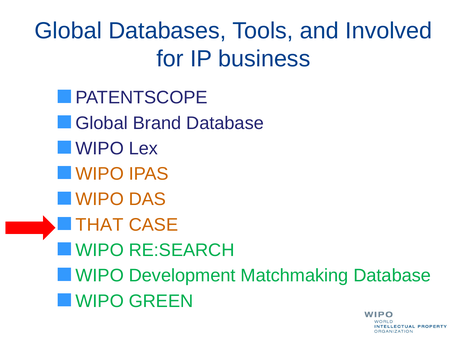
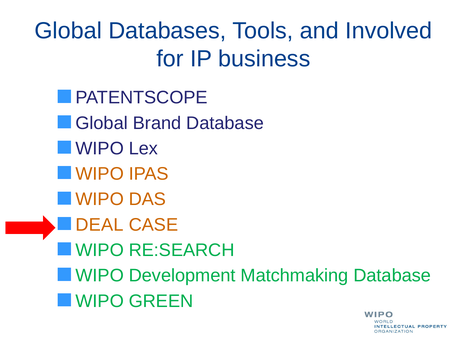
THAT: THAT -> DEAL (100, 225)
